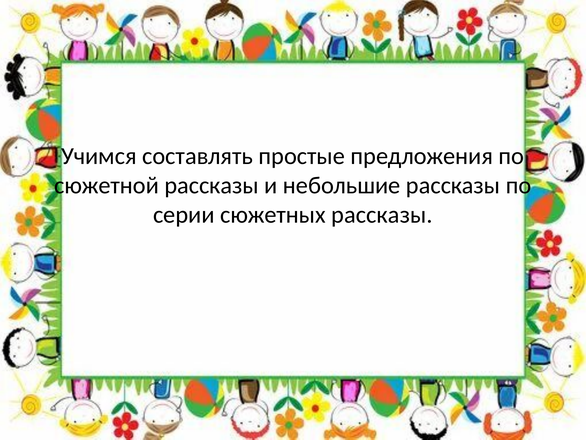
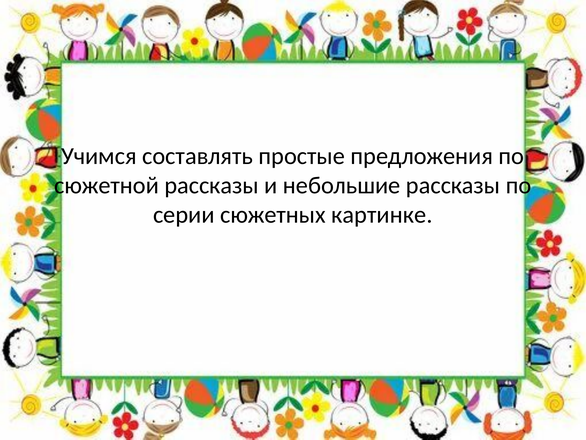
сюжетных рассказы: рассказы -> картинке (382, 215)
